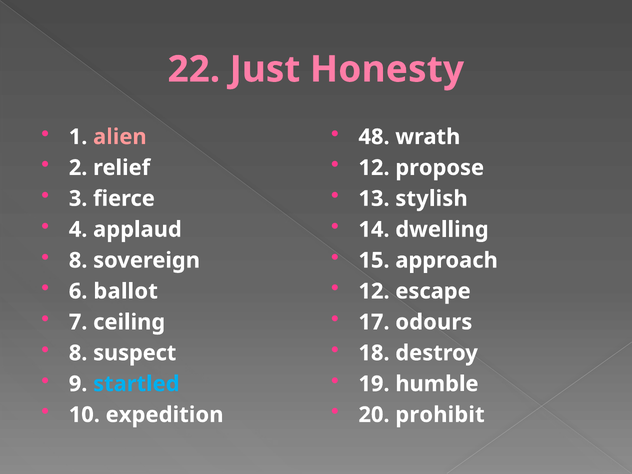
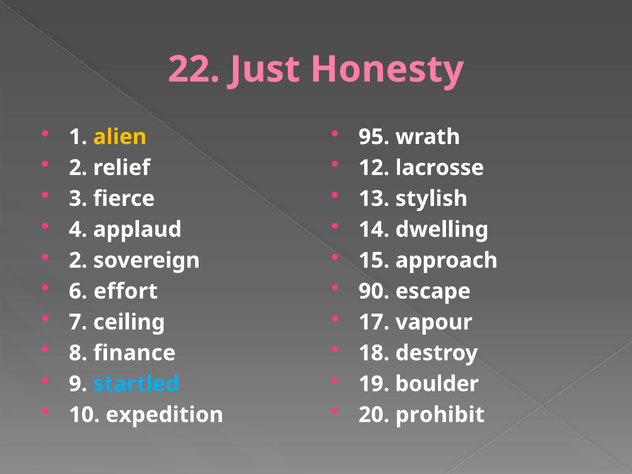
alien colour: pink -> yellow (120, 137)
48: 48 -> 95 (374, 137)
propose: propose -> lacrosse (440, 168)
8: 8 -> 2 (78, 260)
ballot: ballot -> effort (126, 291)
12: 12 -> 90 (374, 291)
odours: odours -> vapour (434, 322)
suspect: suspect -> finance (135, 353)
humble: humble -> boulder (437, 384)
